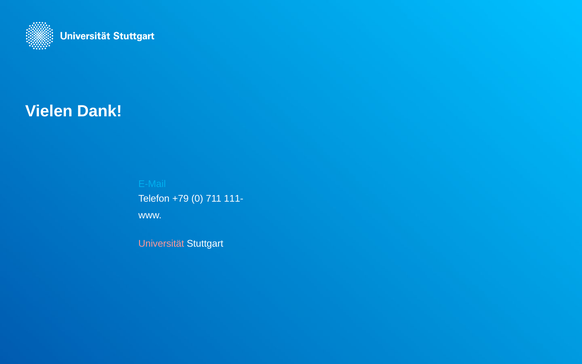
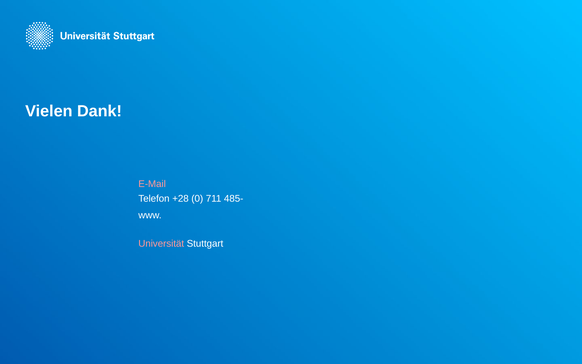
E-Mail colour: light blue -> pink (152, 184)
+79: +79 -> +28 (181, 199)
111-: 111- -> 485- (234, 199)
